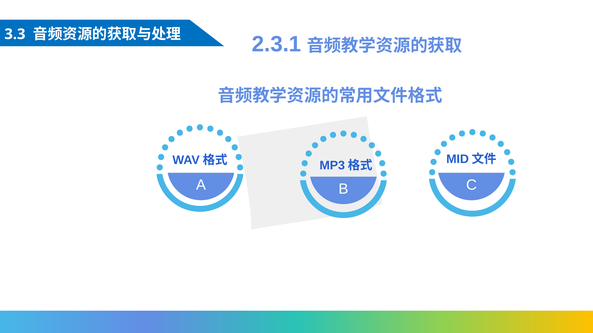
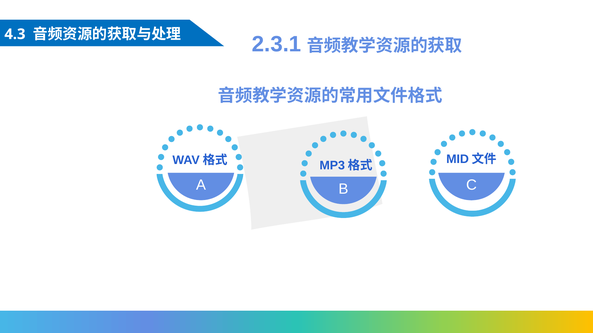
3.3: 3.3 -> 4.3 (15, 34)
